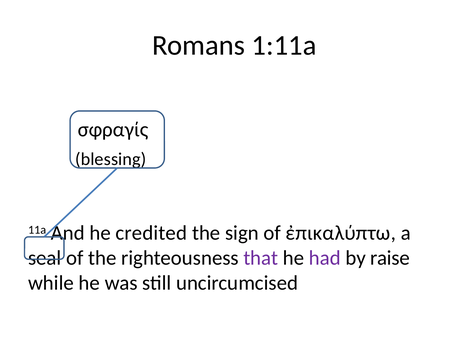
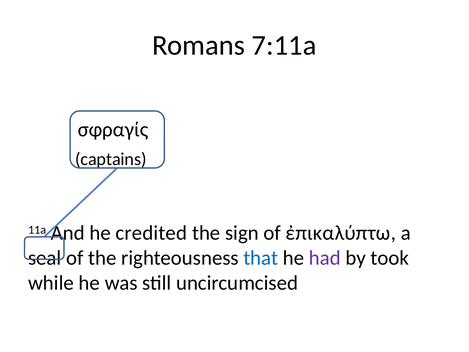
1:11a: 1:11a -> 7:11a (284, 45)
blessing: blessing -> captains (111, 159)
that colour: purple -> blue (261, 258)
raise: raise -> took (390, 258)
